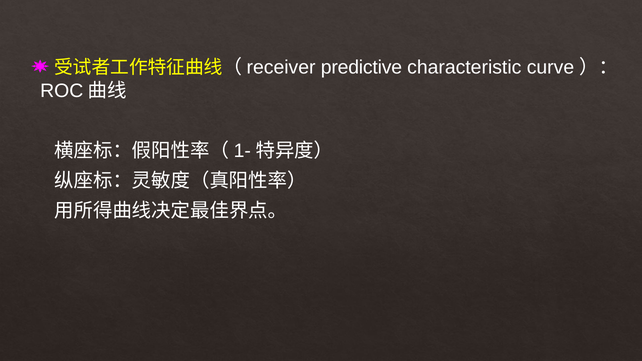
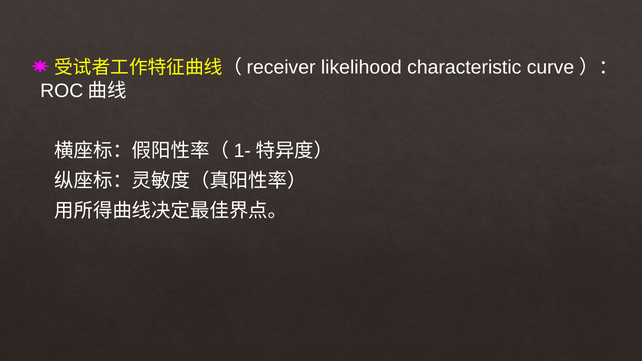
predictive: predictive -> likelihood (361, 68)
